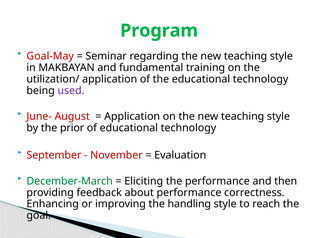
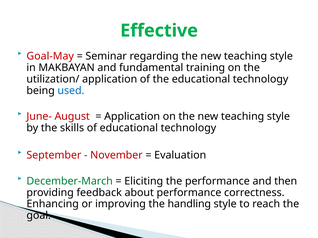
Program: Program -> Effective (159, 31)
used colour: purple -> blue (71, 91)
prior: prior -> skills (72, 128)
